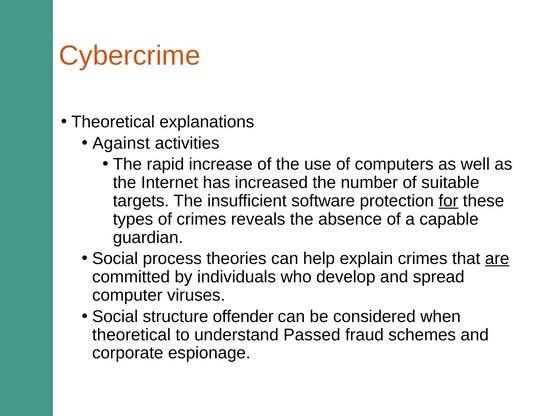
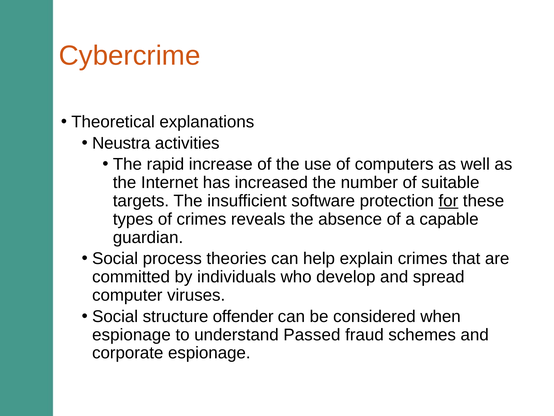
Against: Against -> Neustra (121, 143)
are underline: present -> none (497, 258)
theoretical: theoretical -> espionage (131, 334)
